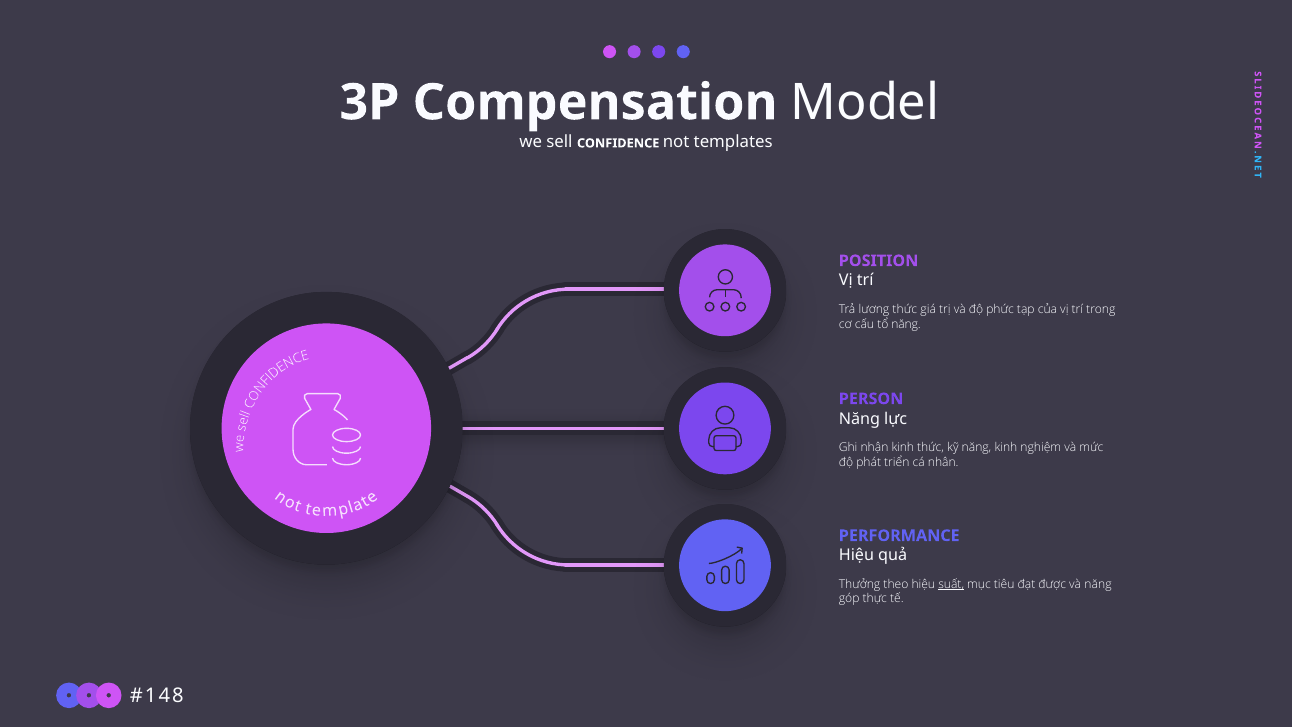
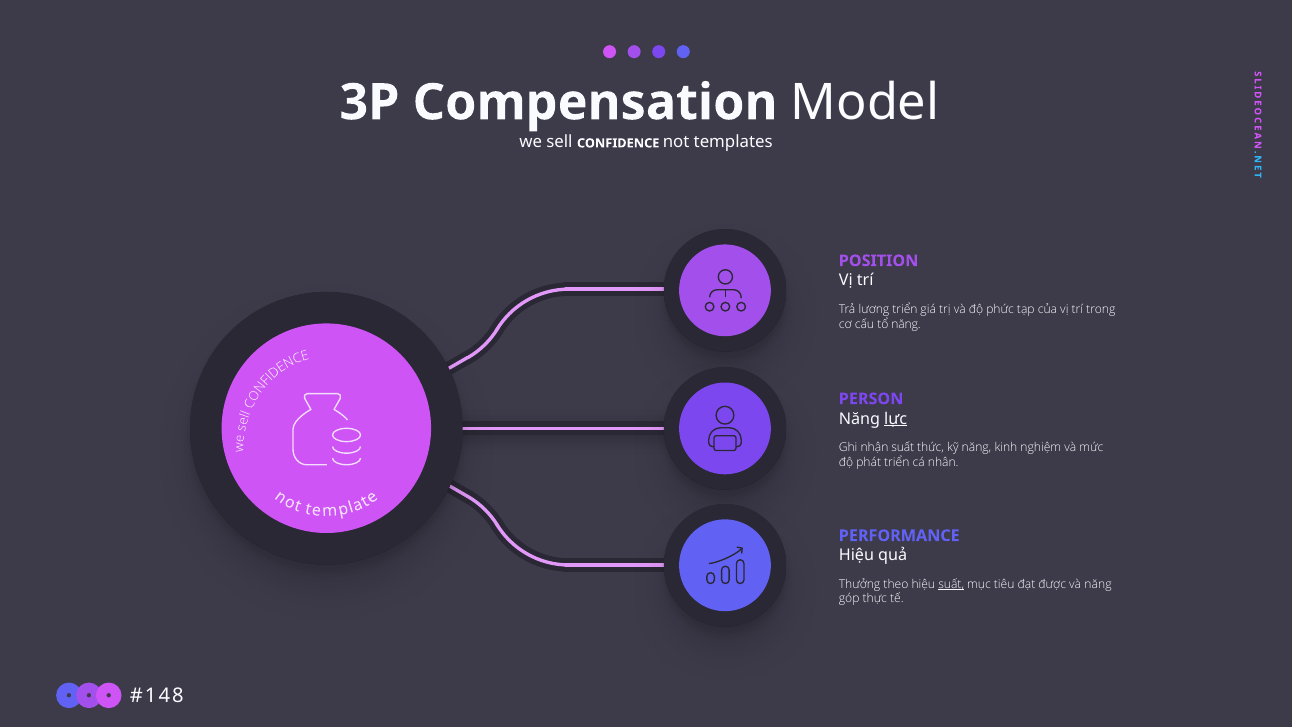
lương thức: thức -> triển (905, 309)
lực underline: none -> present (896, 419)
nhận kinh: kinh -> suất (903, 447)
